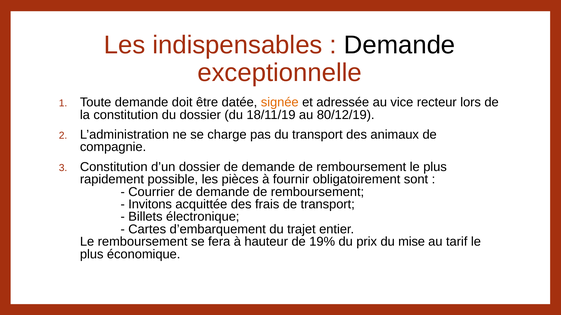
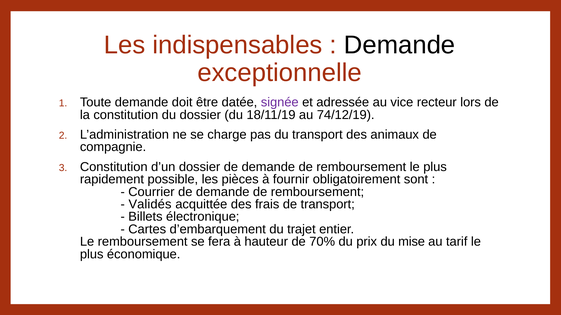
signée colour: orange -> purple (280, 103)
80/12/19: 80/12/19 -> 74/12/19 (346, 115)
Invitons: Invitons -> Validés (150, 205)
19%: 19% -> 70% (322, 242)
